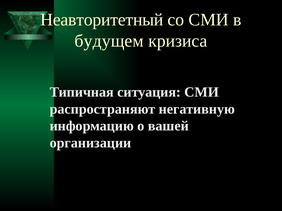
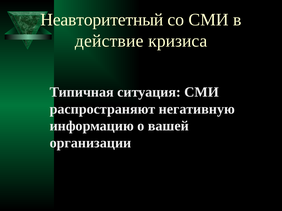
будущем: будущем -> действие (109, 41)
